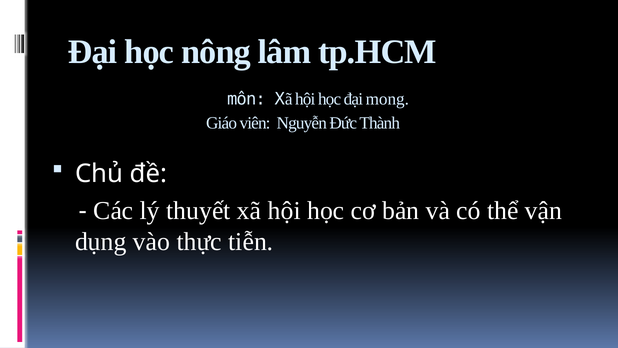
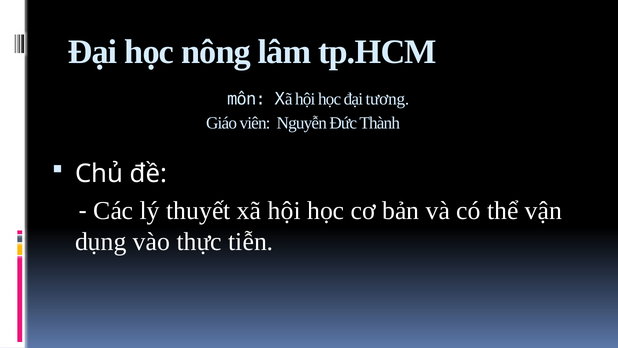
mong: mong -> tương (387, 99)
